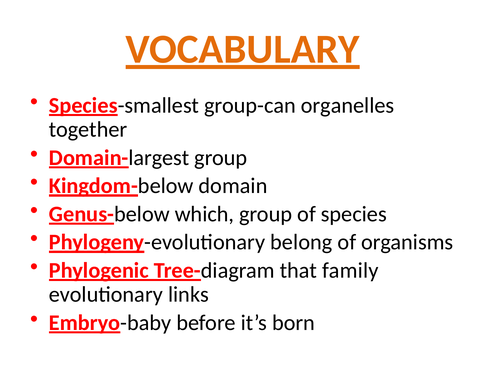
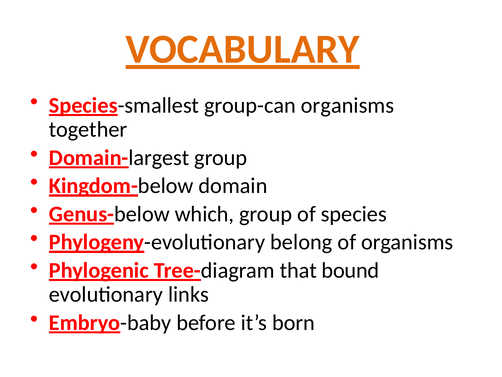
group-can organelles: organelles -> organisms (347, 105)
family: family -> bound (350, 270)
